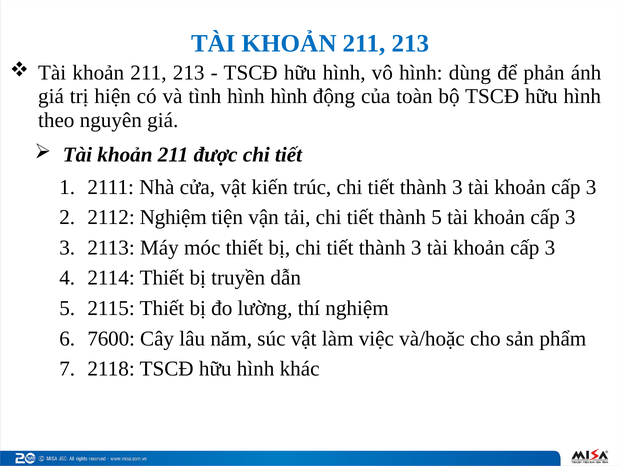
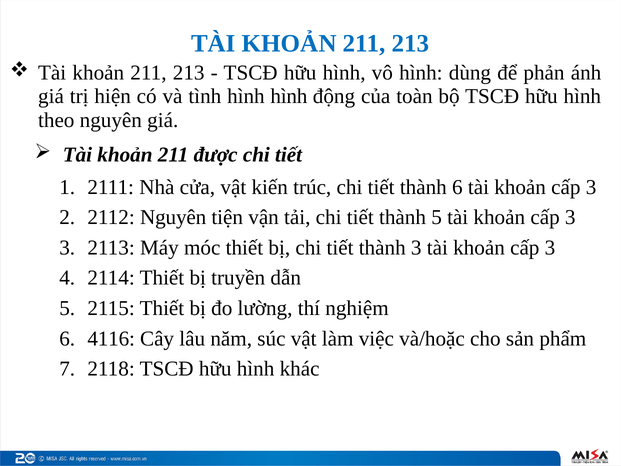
3: 3 -> 6 (457, 187)
2112 Nghiệm: Nghiệm -> Nguyên (173, 218)
7600: 7600 -> 4116 (111, 339)
